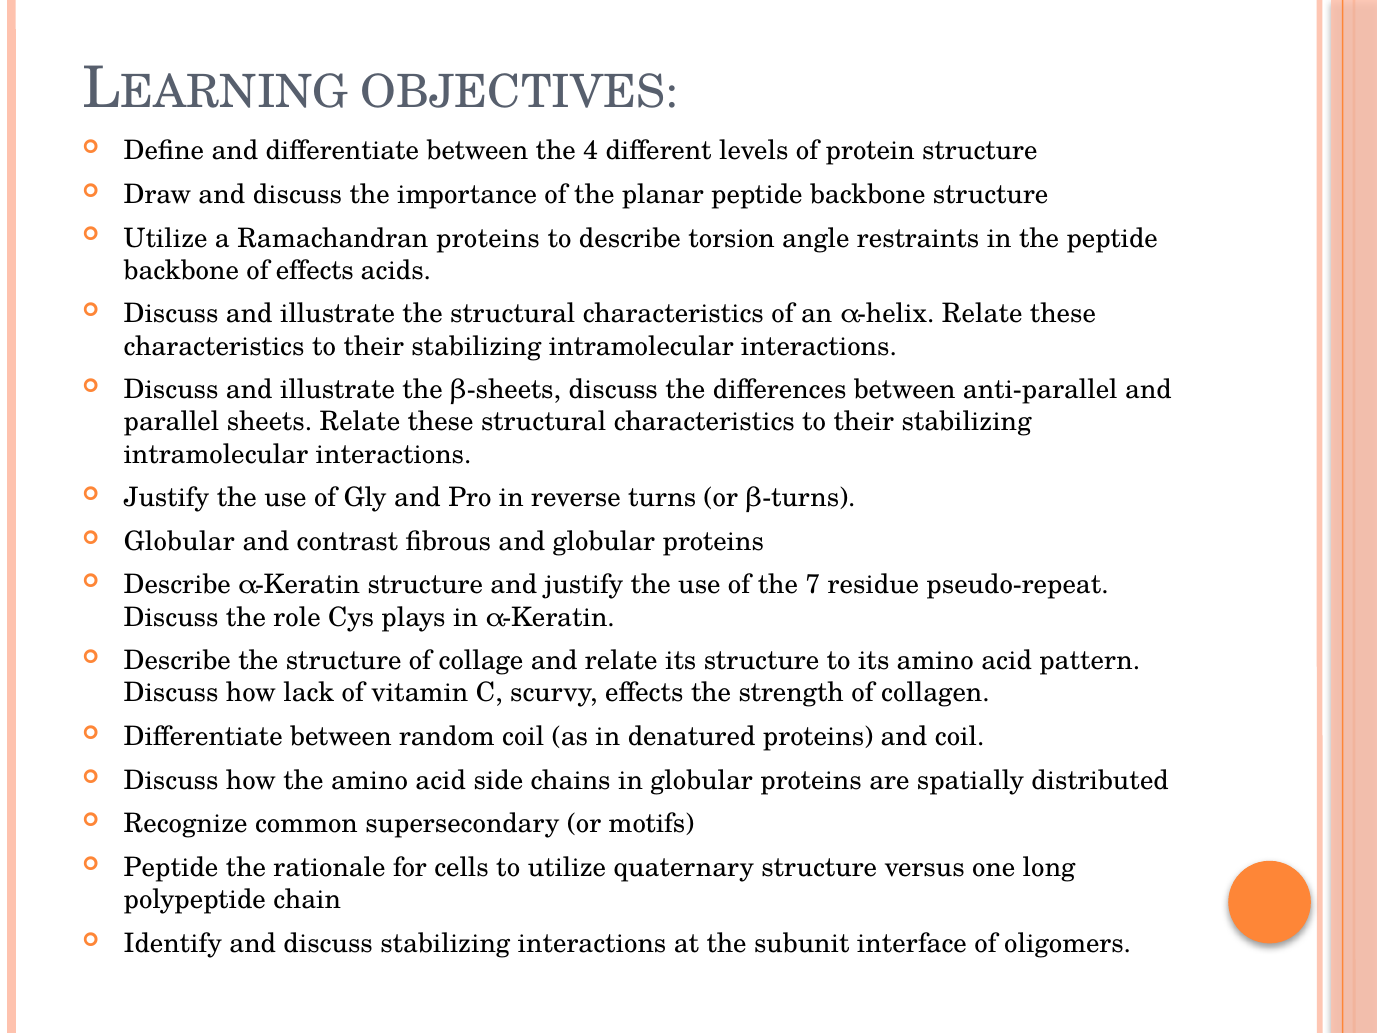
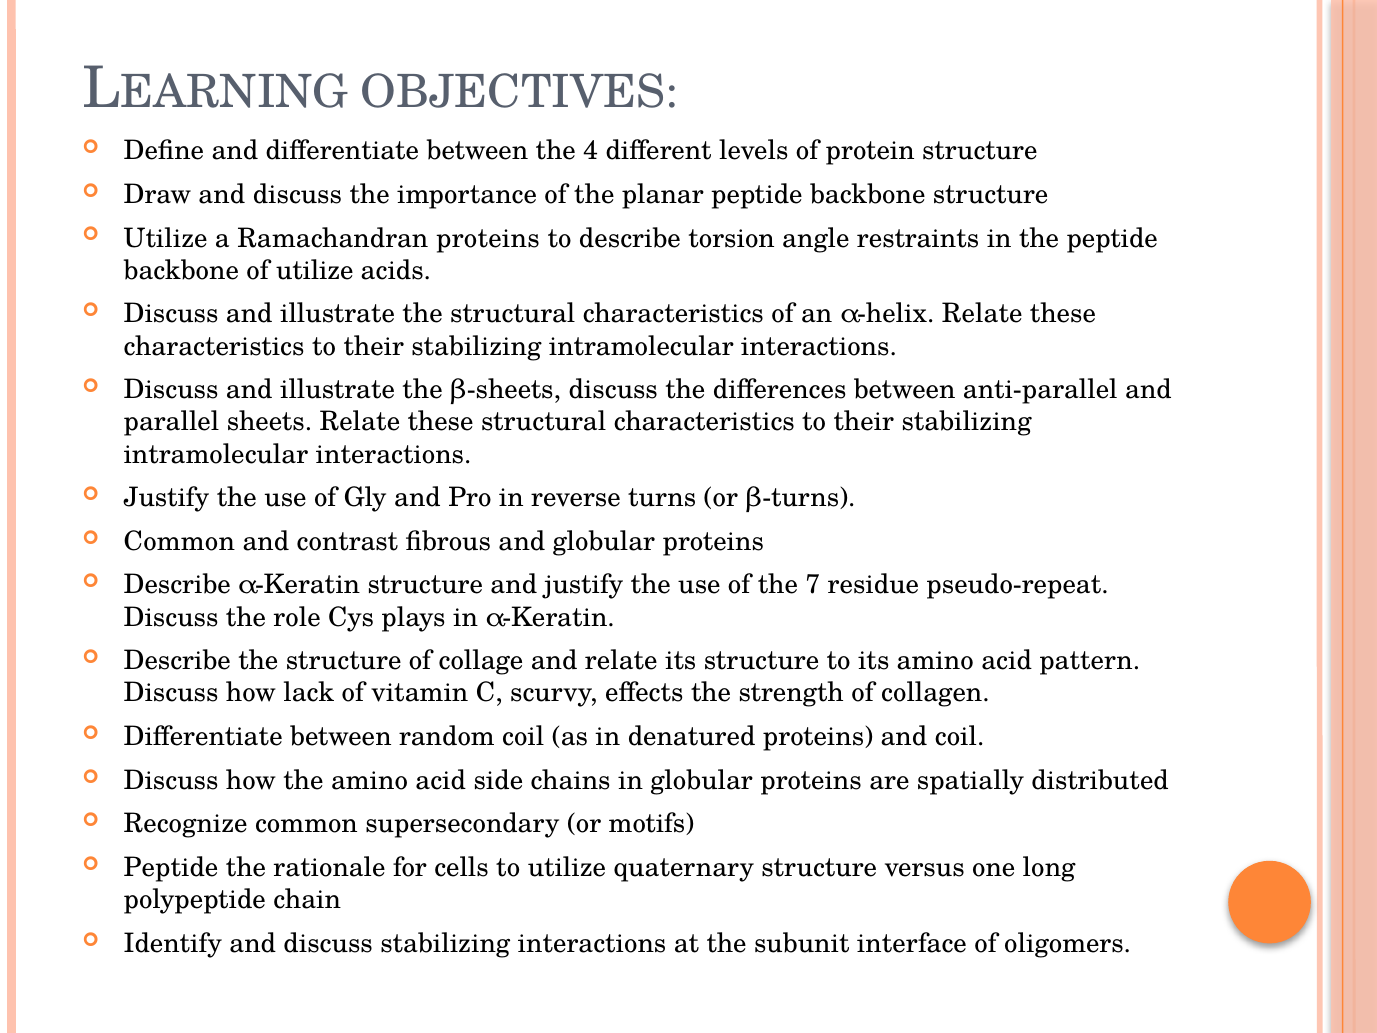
of effects: effects -> utilize (315, 270)
Globular: Globular -> Common (179, 541)
